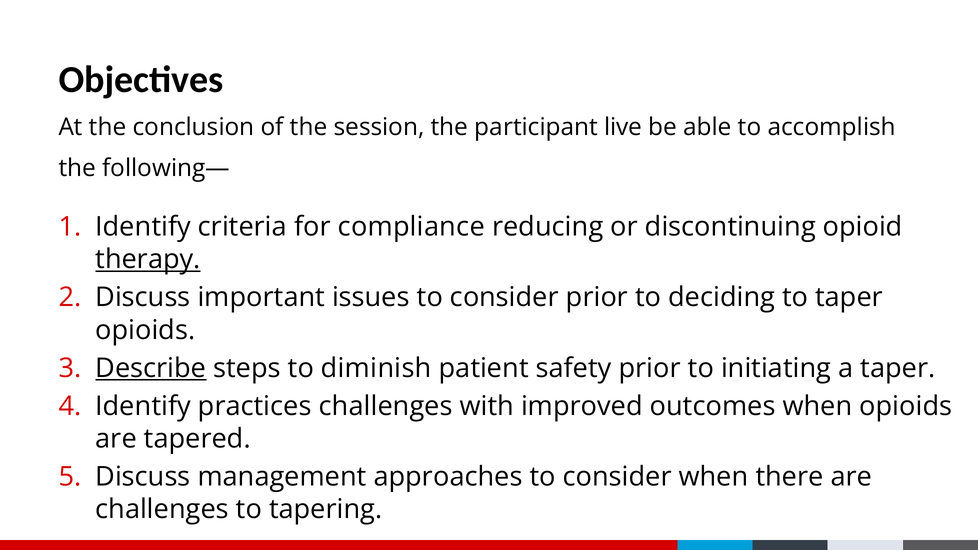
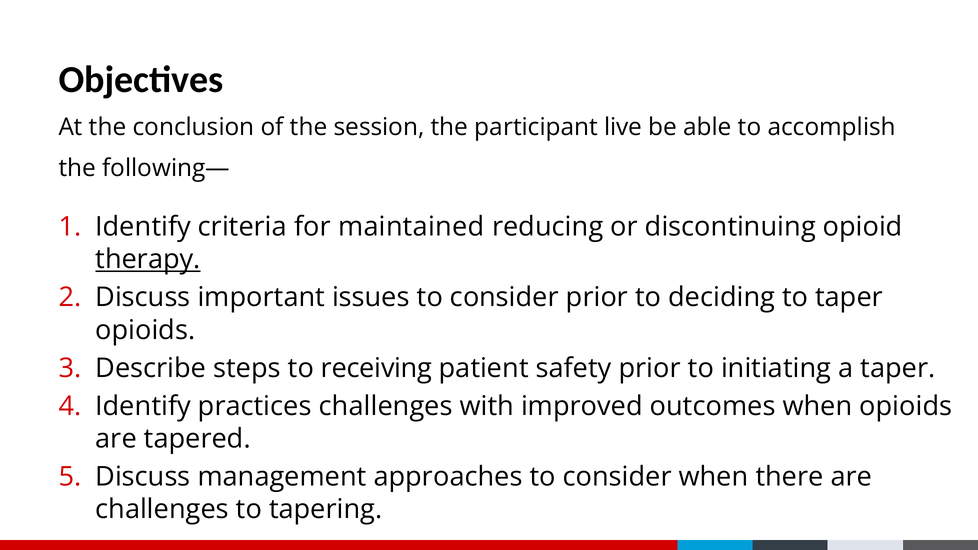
compliance: compliance -> maintained (411, 227)
Describe underline: present -> none (151, 368)
diminish: diminish -> receiving (376, 368)
